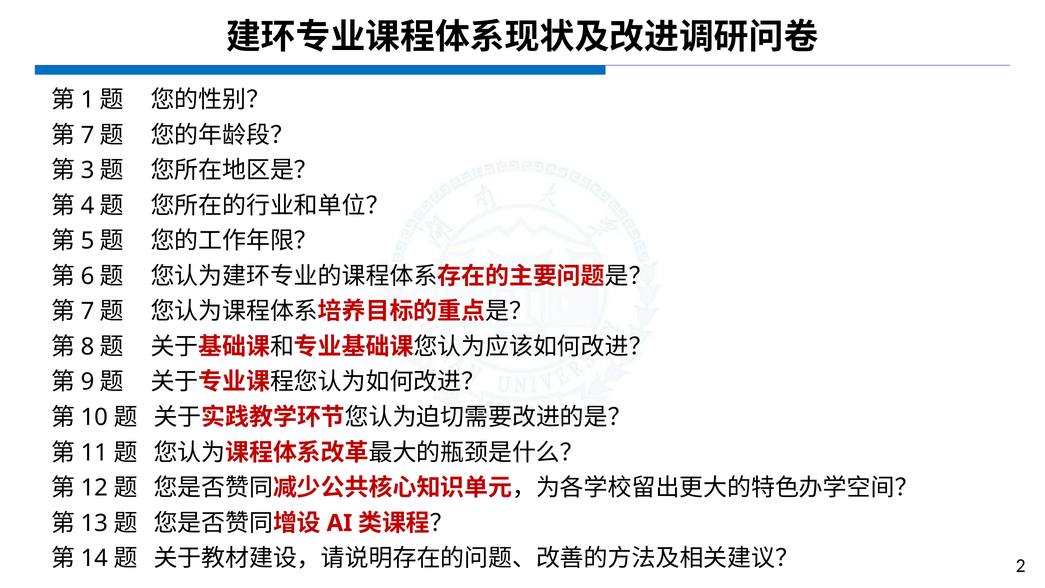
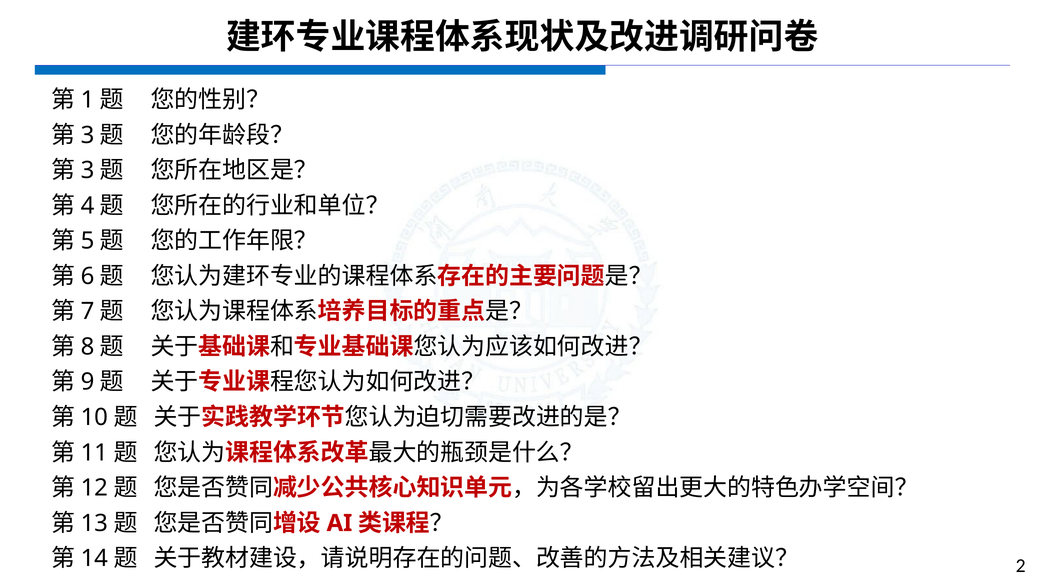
7: 7 -> 3 (88, 135)
